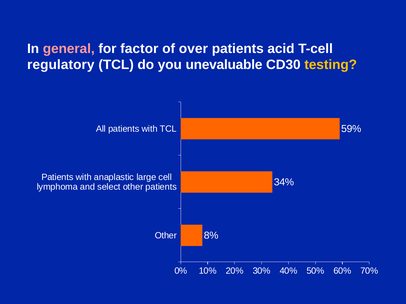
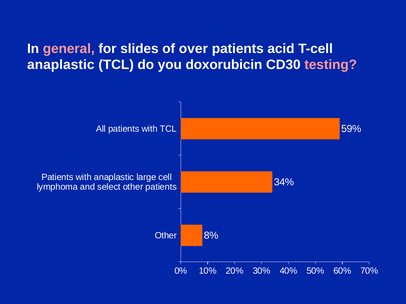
factor: factor -> slides (139, 49)
regulatory: regulatory -> anaplastic (61, 65)
unevaluable: unevaluable -> doxorubicin (224, 65)
testing colour: yellow -> pink (331, 65)
